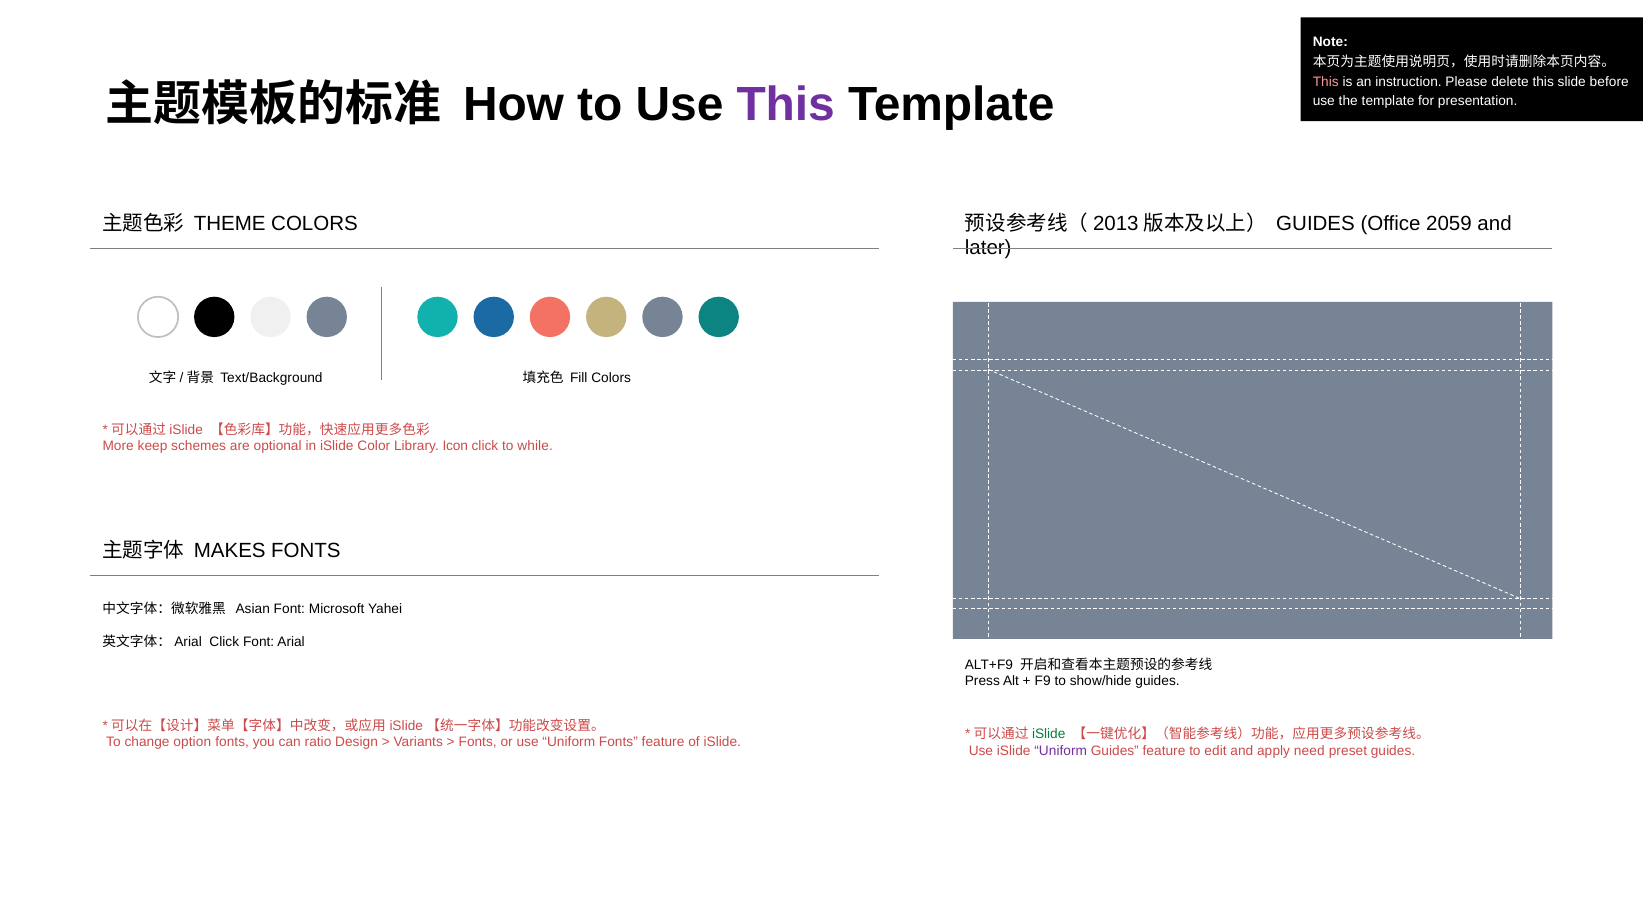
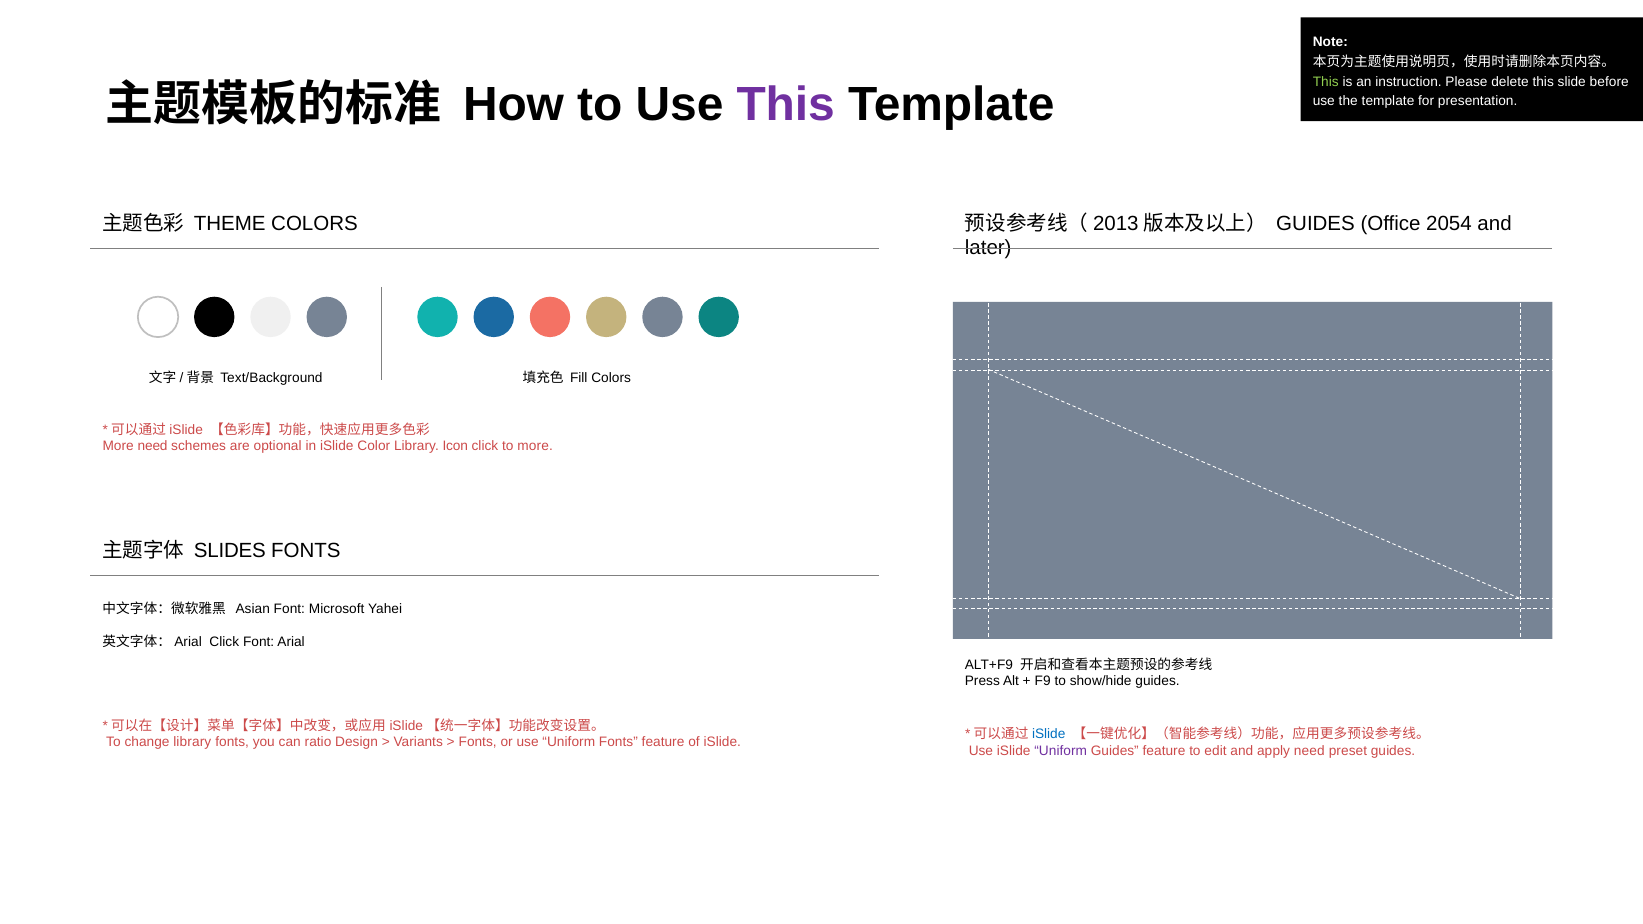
This colour: pink -> light green (1326, 82)
2059: 2059 -> 2054 (1449, 224)
More keep: keep -> need (153, 446)
to while: while -> more (535, 446)
MAKES: MAKES -> SLIDES (230, 551)
iSlide colour: green -> blue (1049, 734)
change option: option -> library (192, 743)
